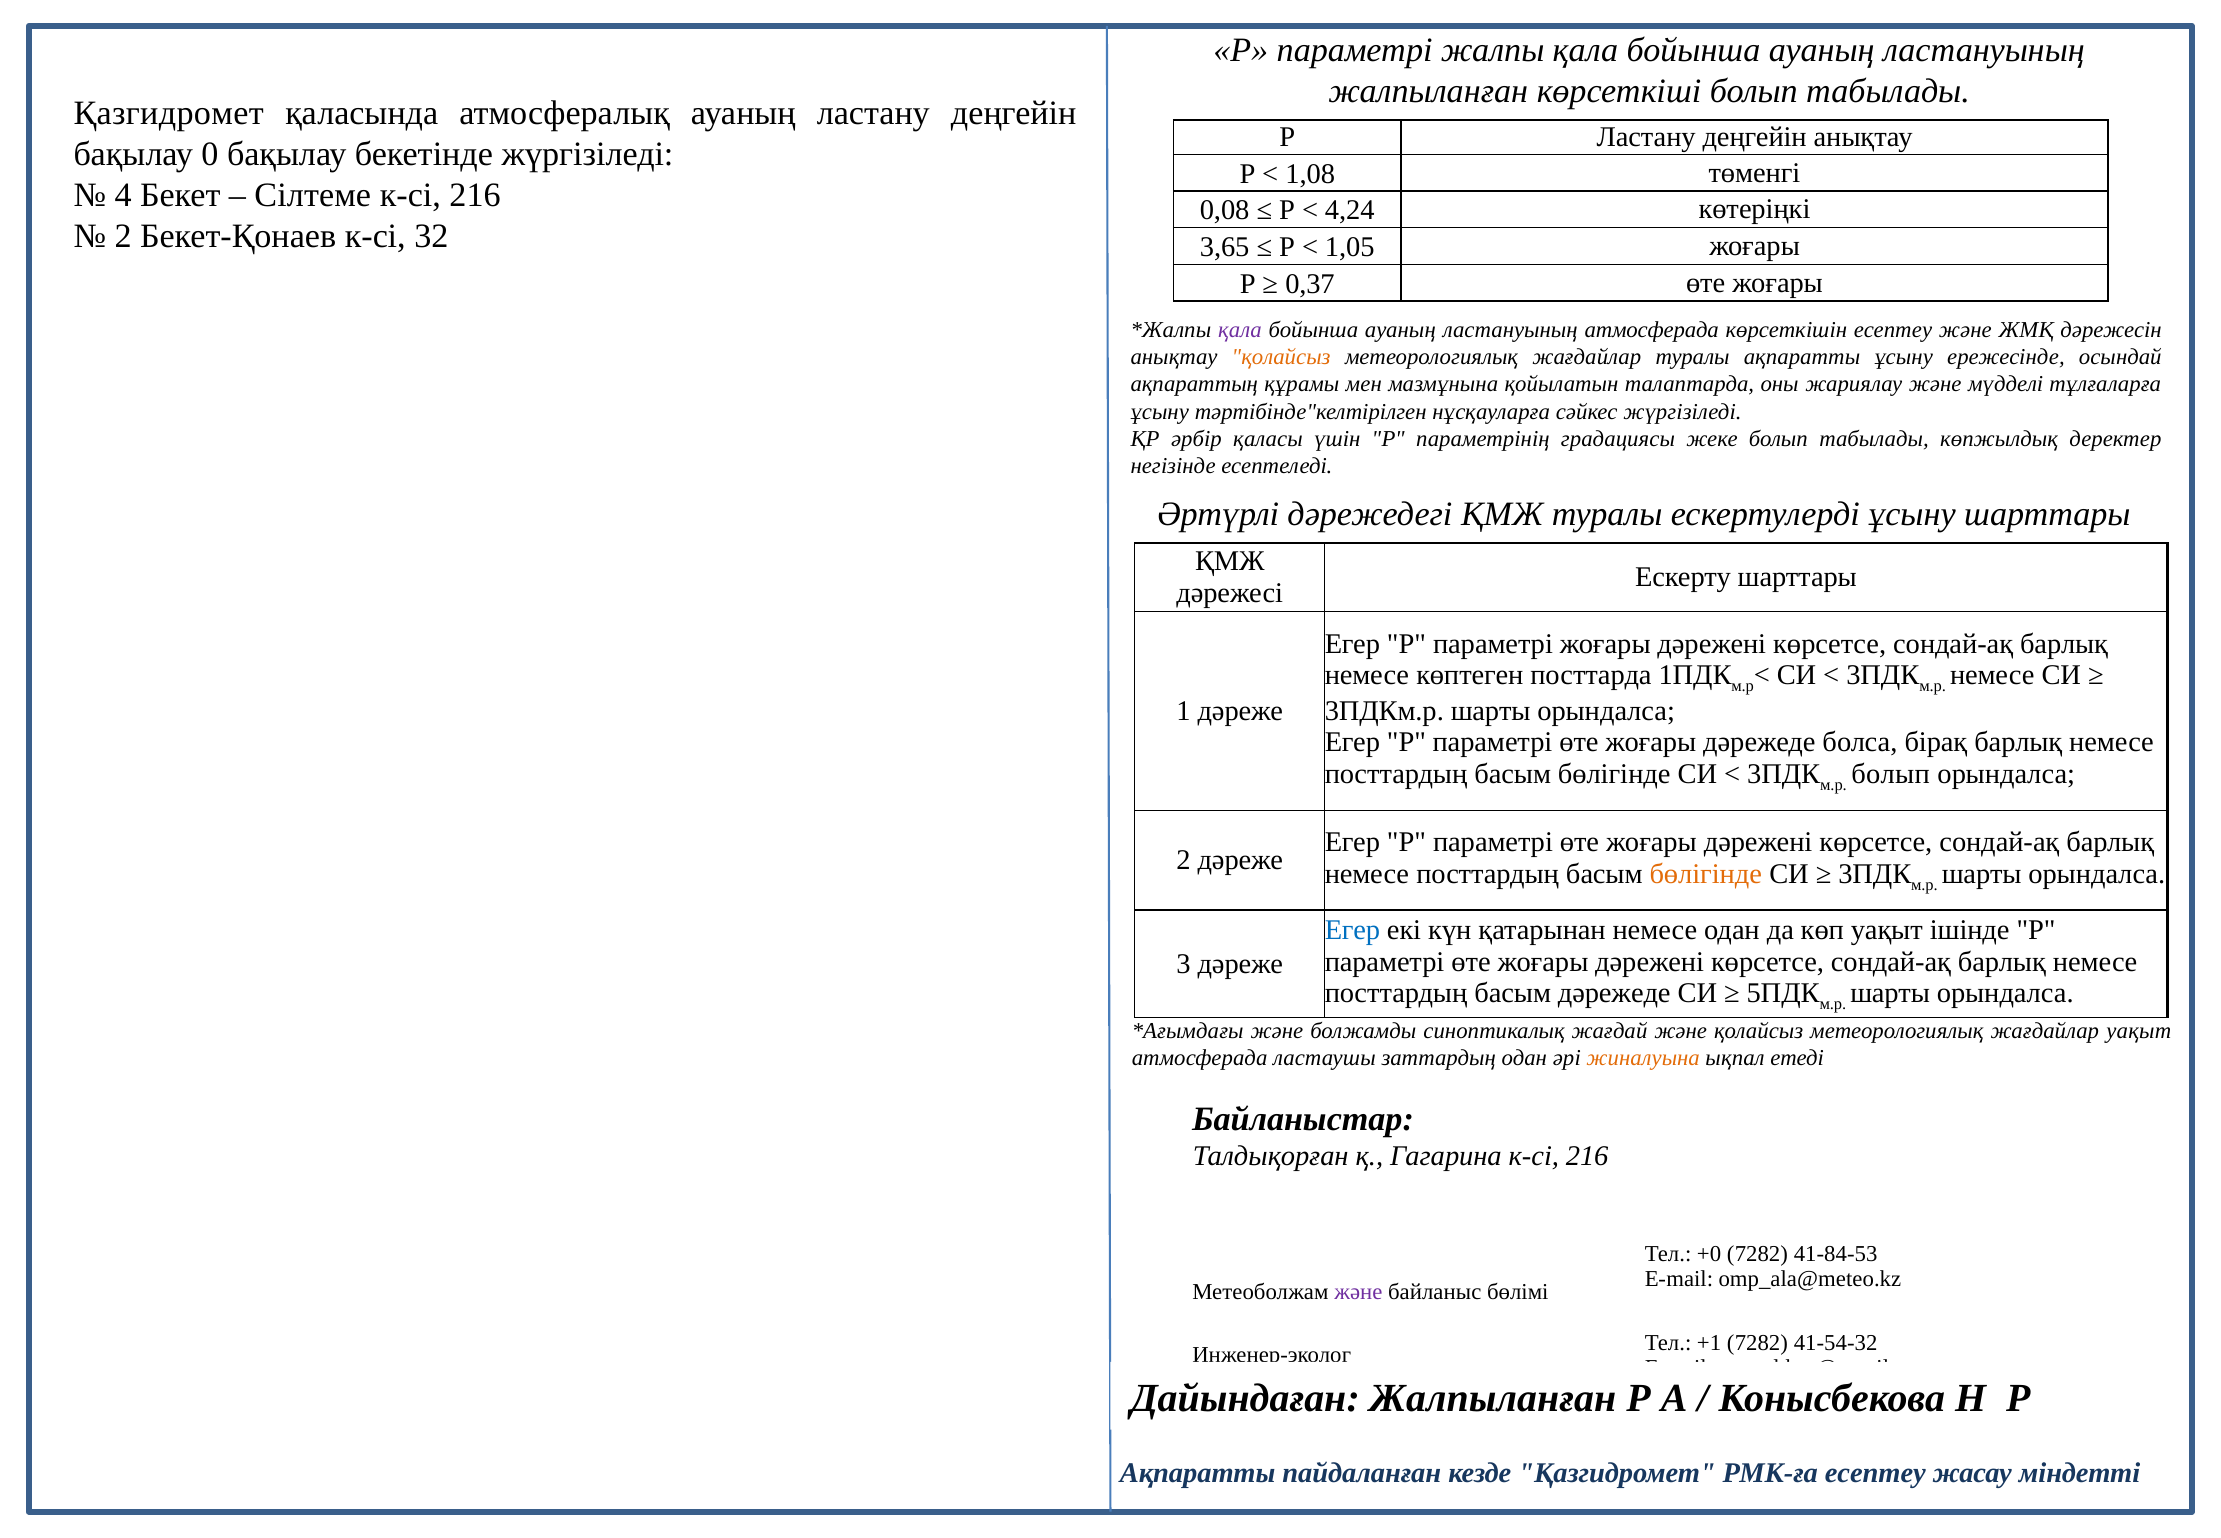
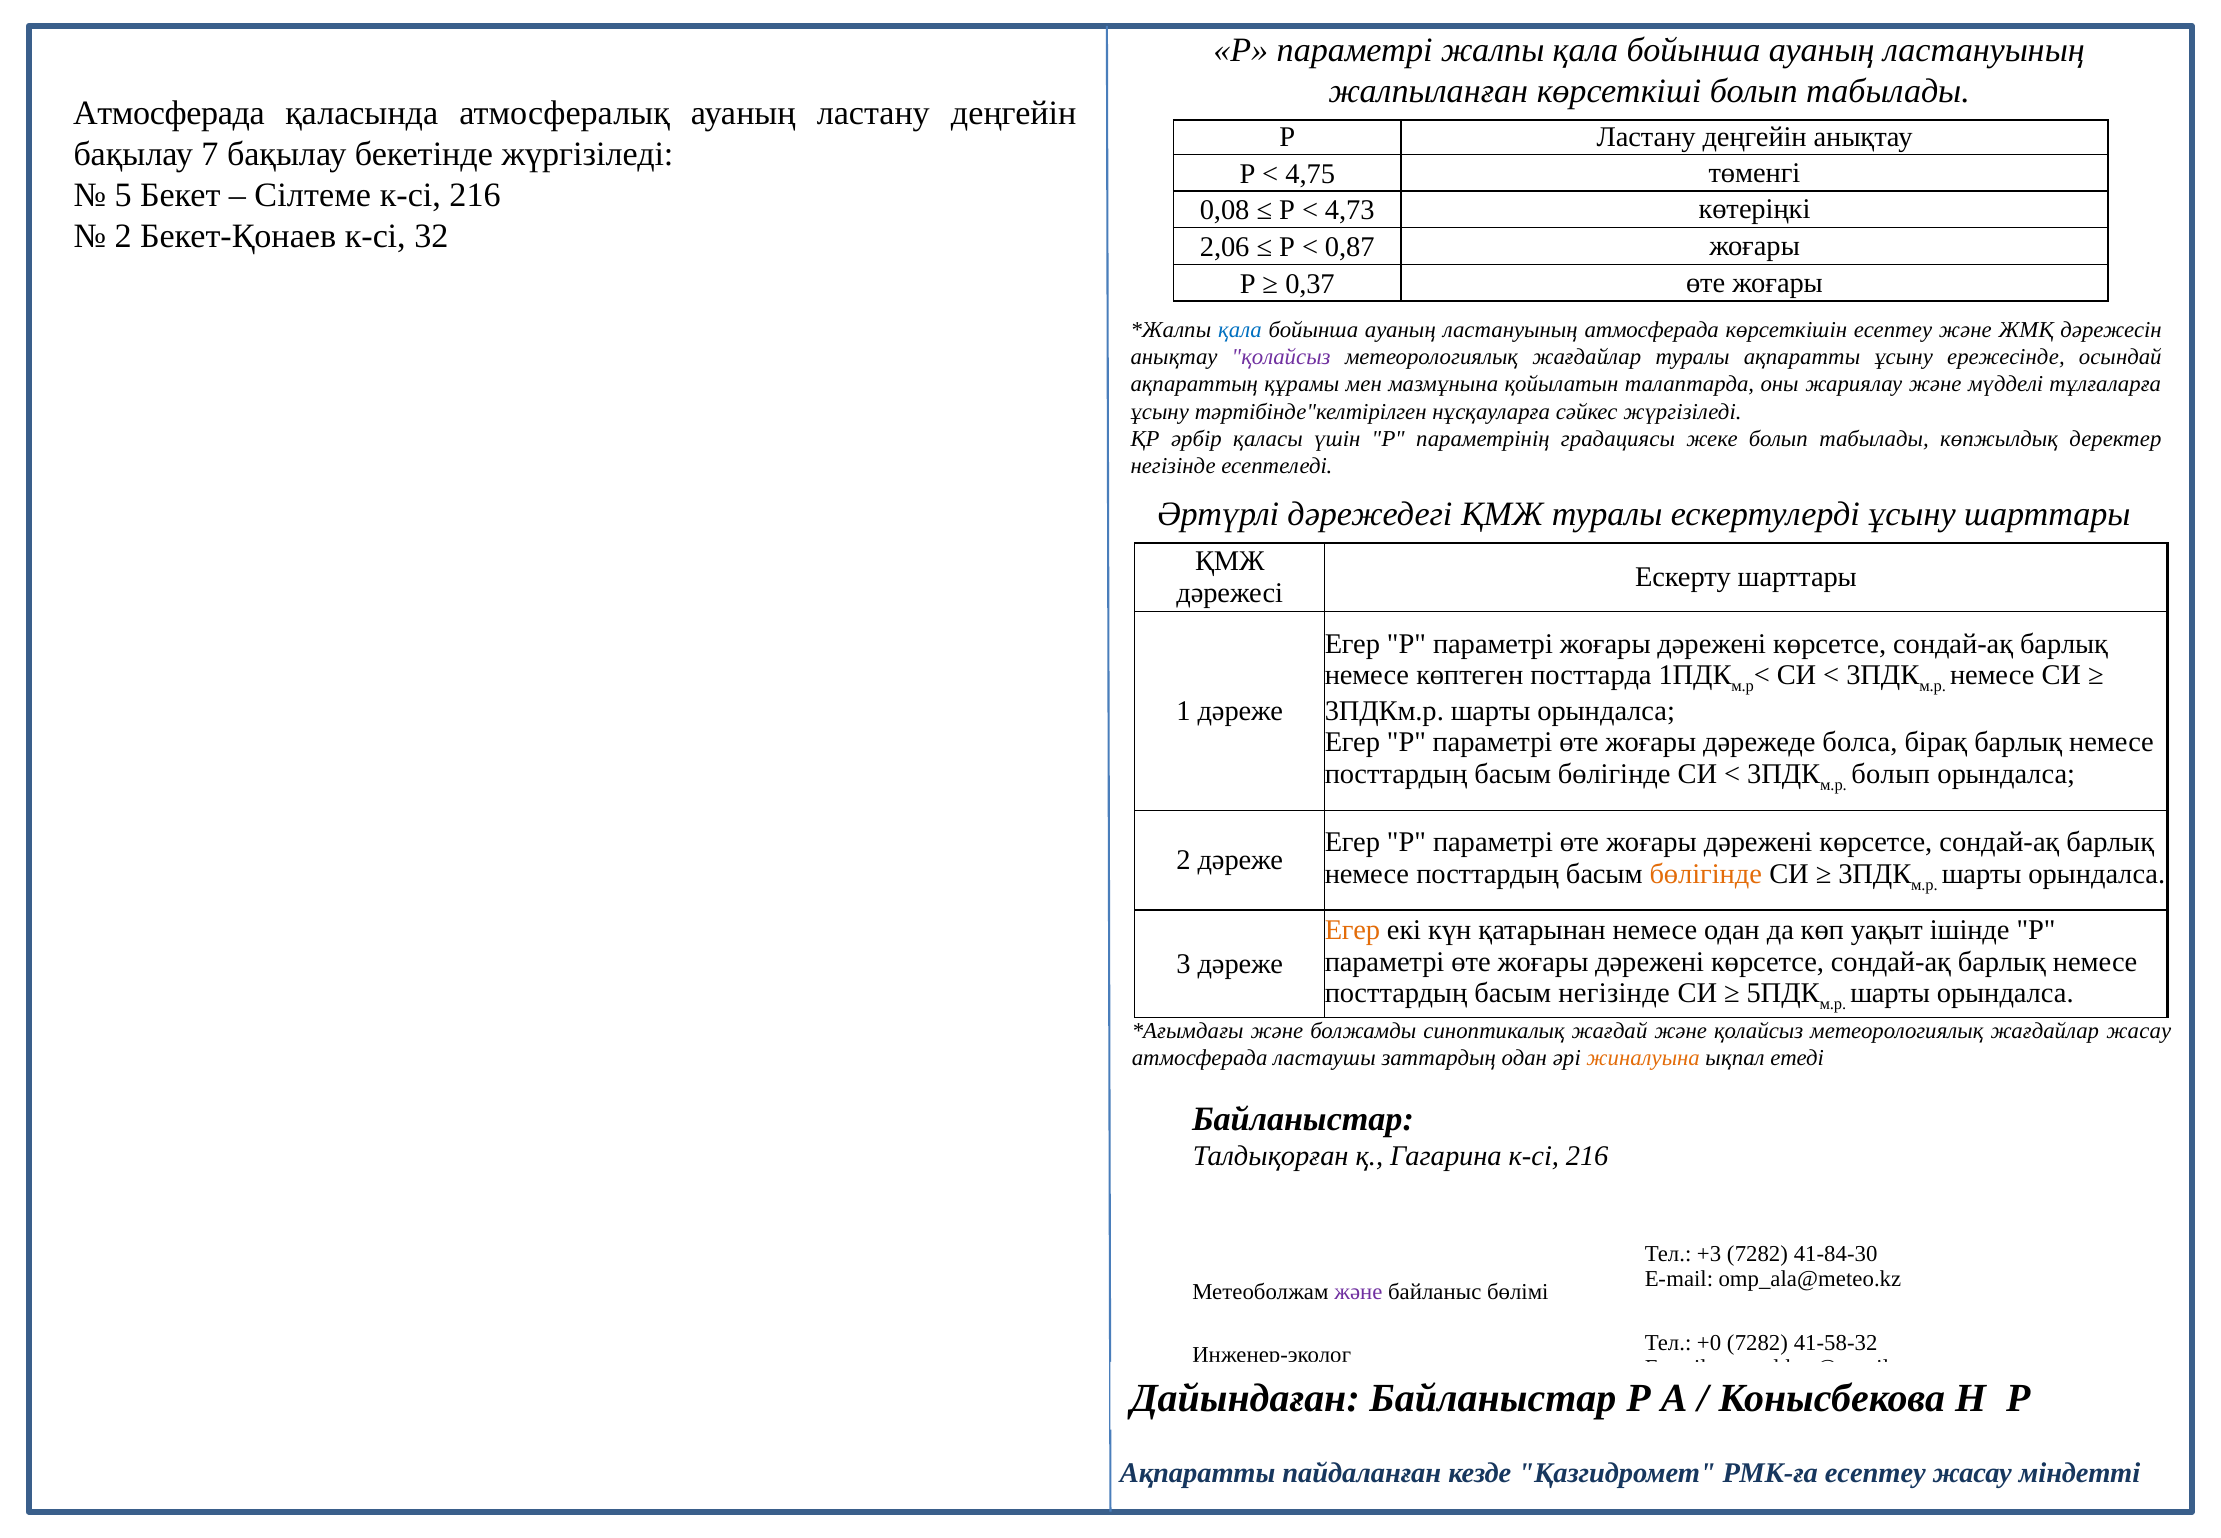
Қазгидромет: Қазгидромет -> Атмосферада (169, 113)
0: 0 -> 7 (210, 154)
1,08: 1,08 -> 4,75 (1310, 174)
4: 4 -> 5 (123, 195)
4,24: 4,24 -> 4,73 (1350, 210)
3,65: 3,65 -> 2,06 (1225, 247)
1,05: 1,05 -> 0,87 (1350, 247)
қала colour: purple -> blue (1240, 330)
қолайсыз colour: orange -> purple (1281, 357)
Егер colour: blue -> orange (1352, 930)
басым дәрежеде: дәрежеде -> негізінде (1614, 993)
жағдайлар уақыт: уақыт -> жасау (2139, 1031)
+0: +0 -> +3 (1709, 1254)
41-84-53: 41-84-53 -> 41-84-30 (1836, 1254)
+1: +1 -> +0 (1709, 1342)
41-54-32: 41-54-32 -> 41-58-32 (1836, 1342)
Дайындаған Жалпыланған: Жалпыланған -> Байланыстар (1493, 1398)
